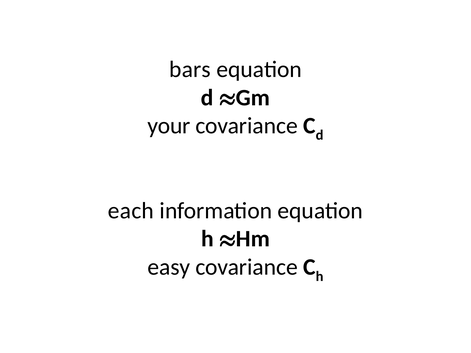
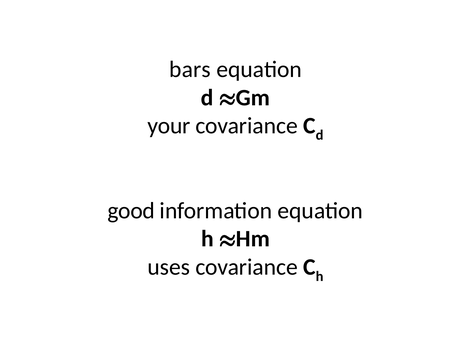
each: each -> good (131, 211)
easy: easy -> uses (169, 267)
